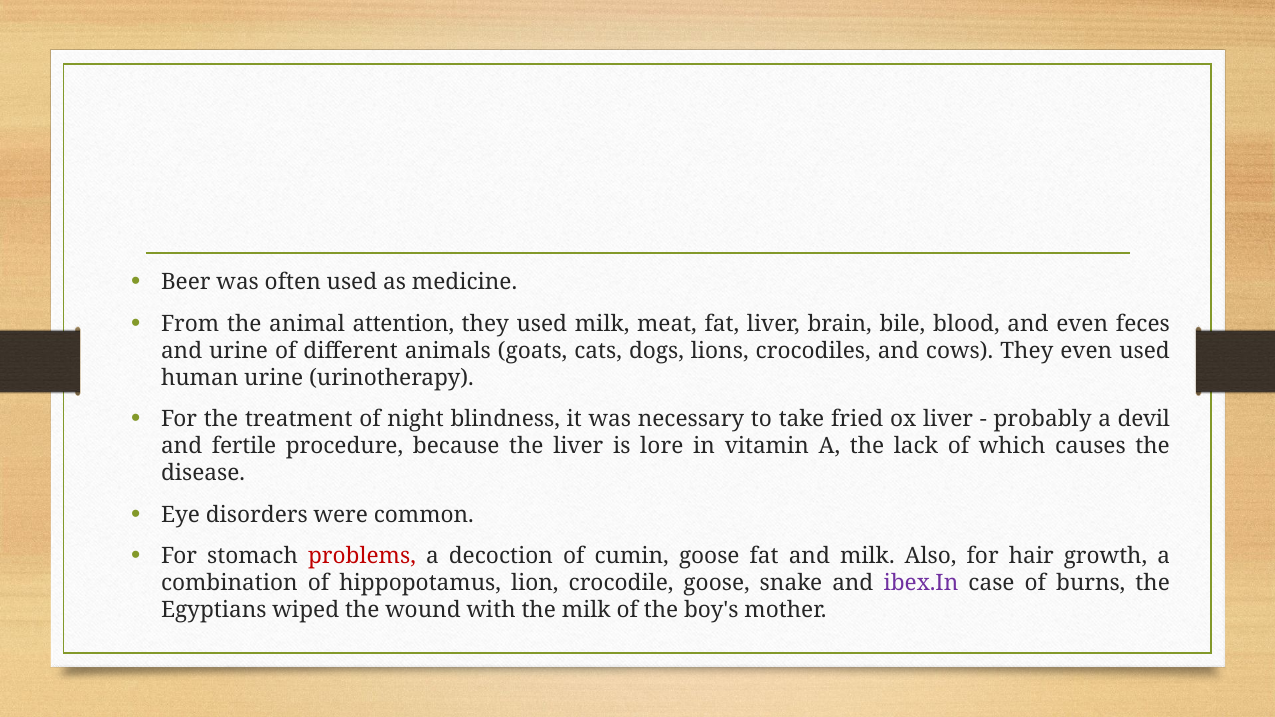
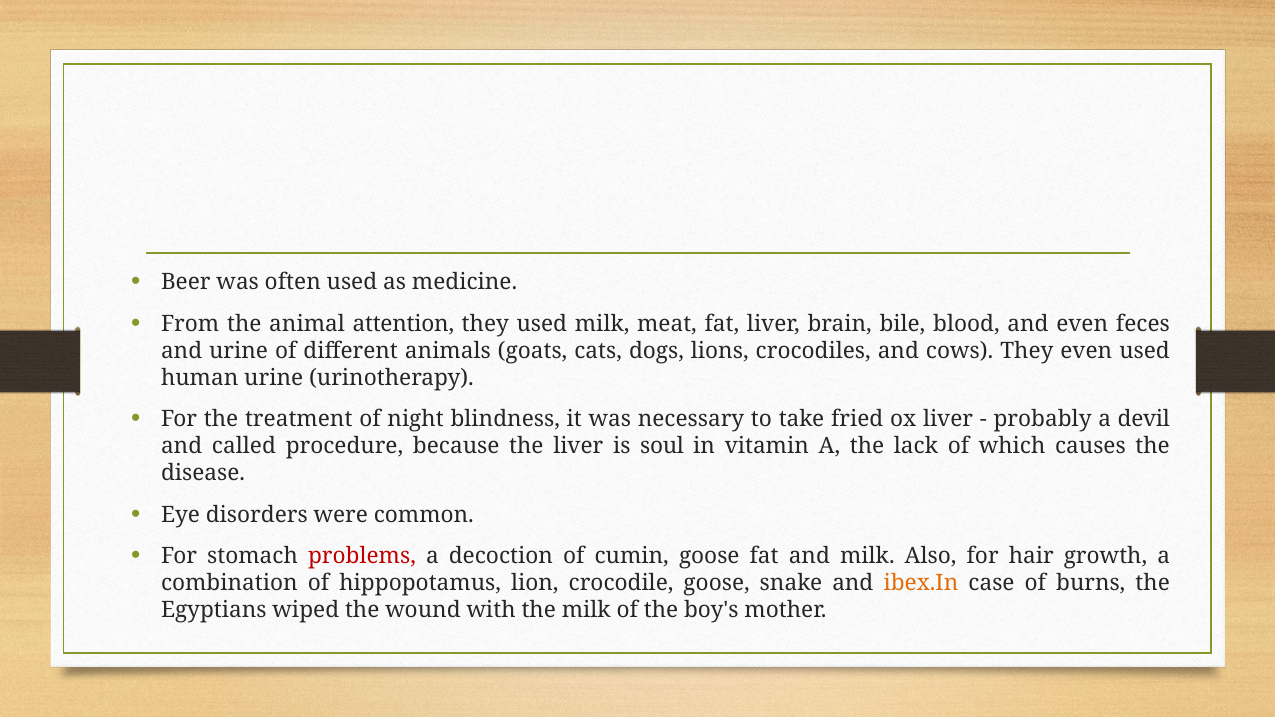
fertile: fertile -> called (244, 446)
lore: lore -> soul (662, 446)
ibex.In colour: purple -> orange (921, 584)
